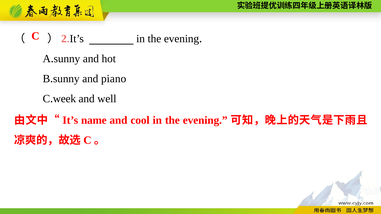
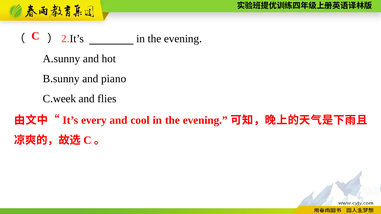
well: well -> flies (107, 99)
name: name -> every (94, 120)
